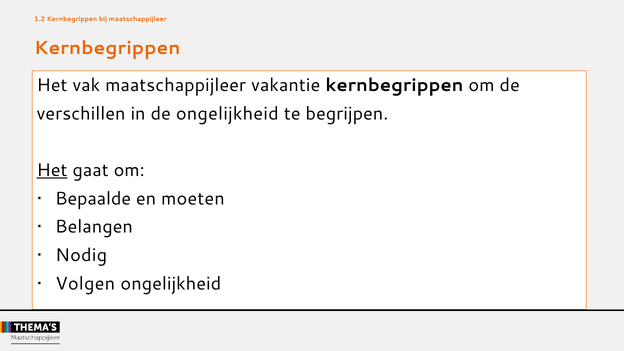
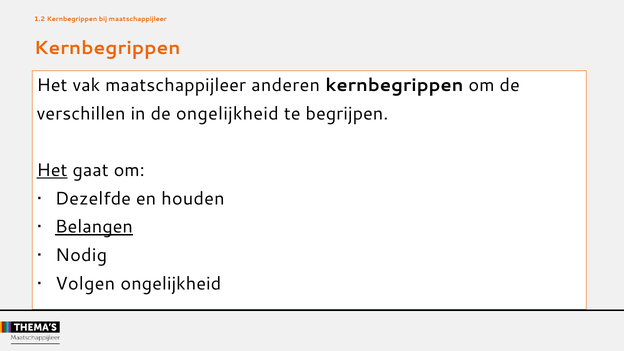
vakantie: vakantie -> anderen (286, 85)
Bepaalde: Bepaalde -> Dezelfde (93, 199)
moeten: moeten -> houden (193, 199)
Belangen underline: none -> present (94, 227)
